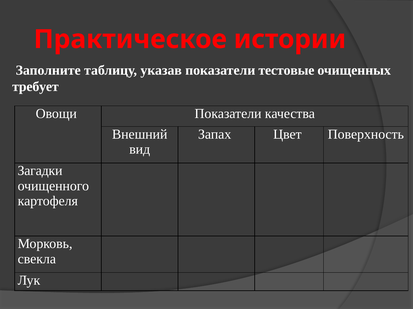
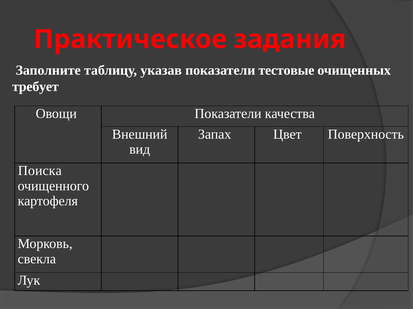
истории: истории -> задания (290, 39)
Загадки: Загадки -> Поиска (40, 171)
